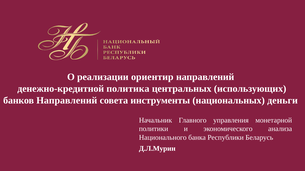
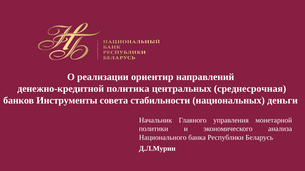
использующих: использующих -> среднесрочная (250, 89)
банков Направлений: Направлений -> Инструменты (67, 101)
инструменты: инструменты -> стабильности (160, 101)
